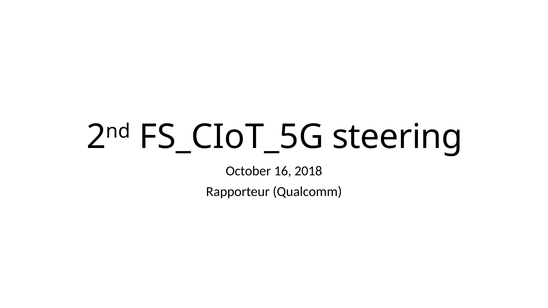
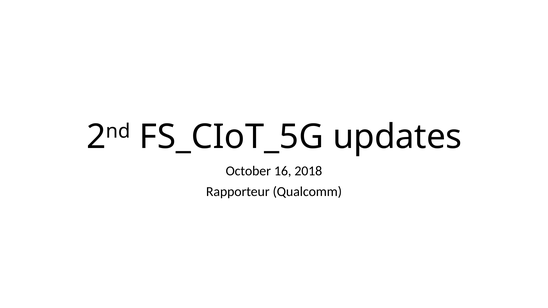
steering: steering -> updates (397, 137)
